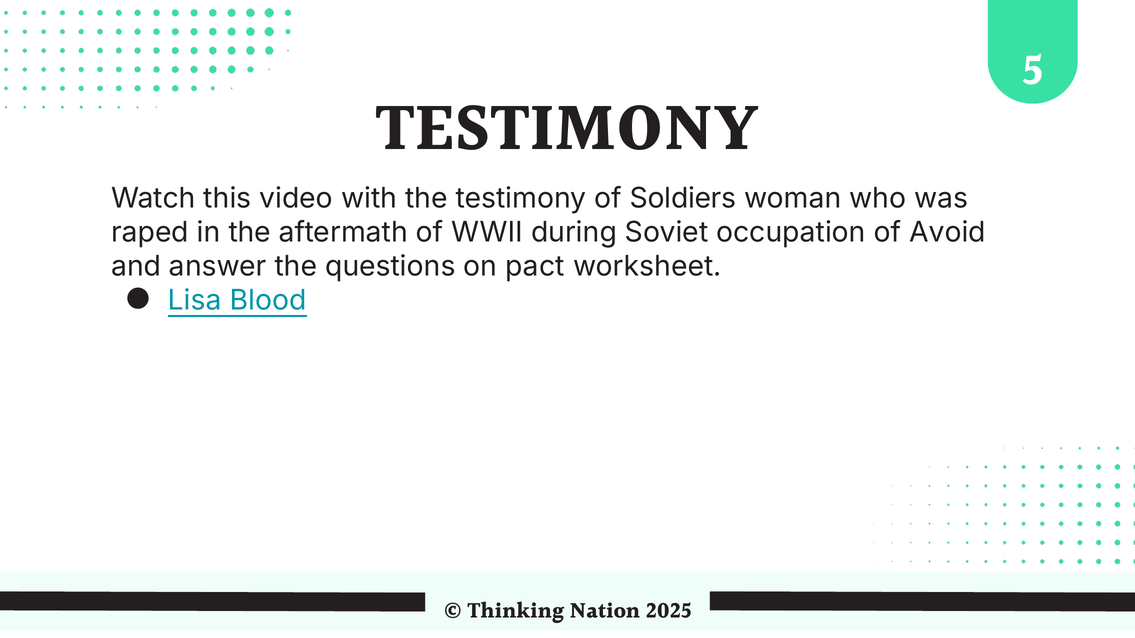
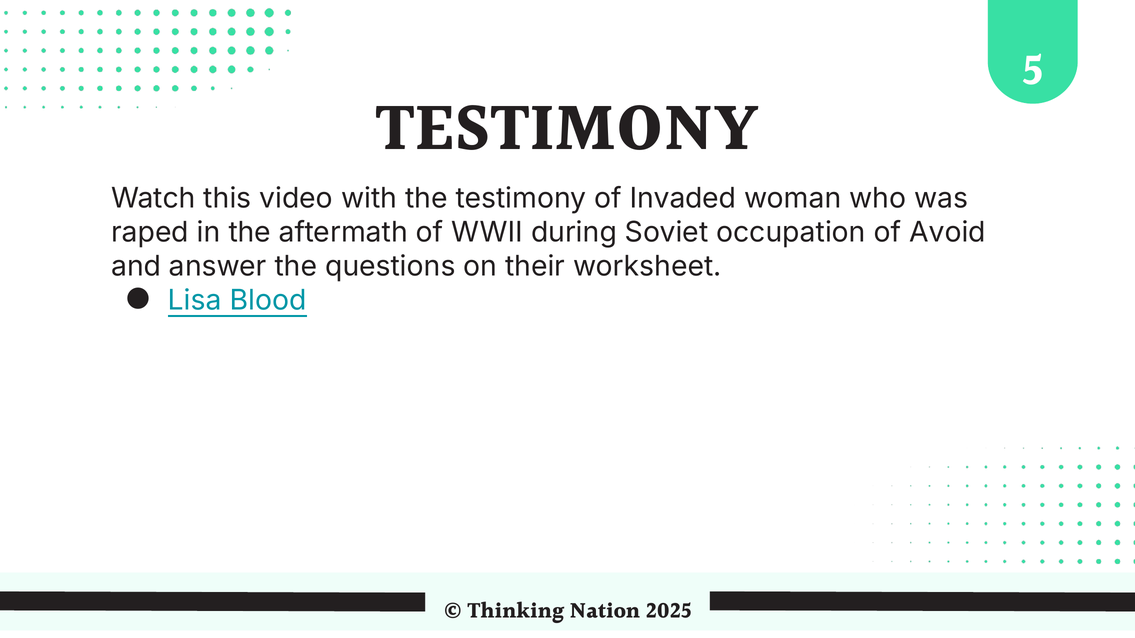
Soldiers: Soldiers -> Invaded (683, 199)
pact: pact -> their (535, 267)
